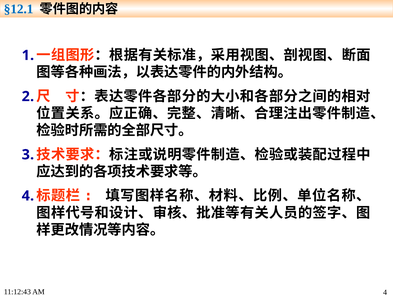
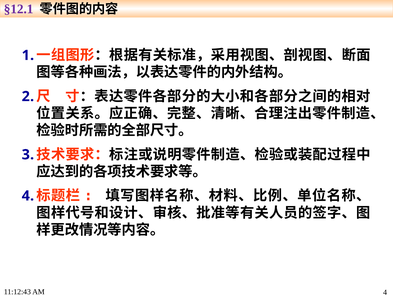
§12.1 colour: blue -> purple (19, 9)
